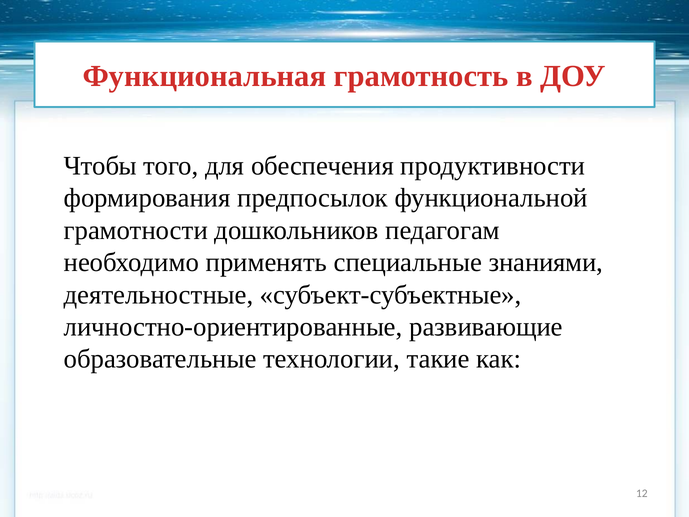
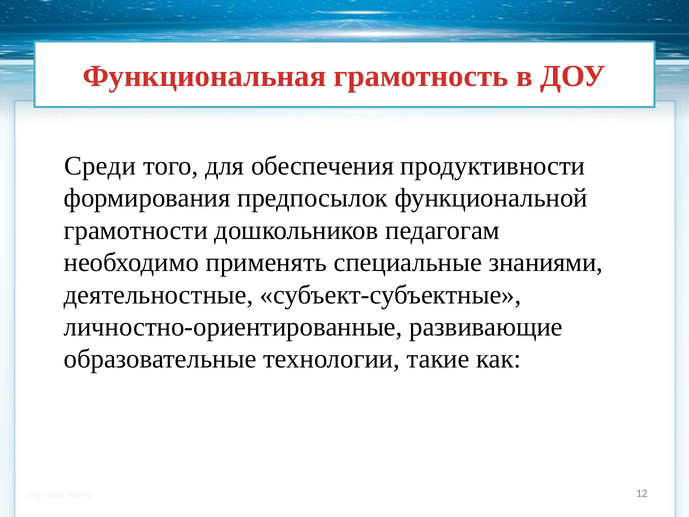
Чтобы: Чтобы -> Среди (100, 166)
